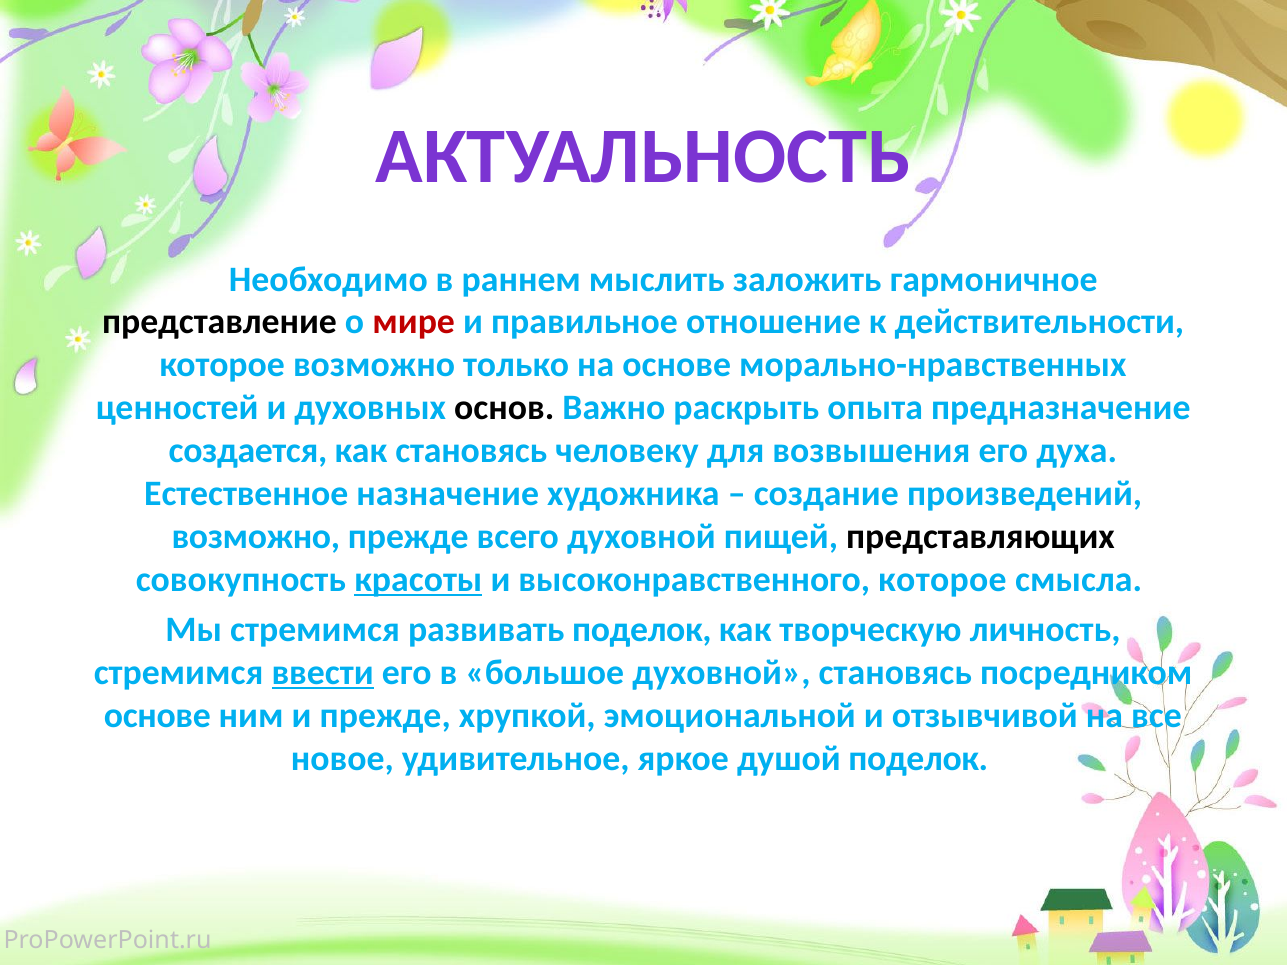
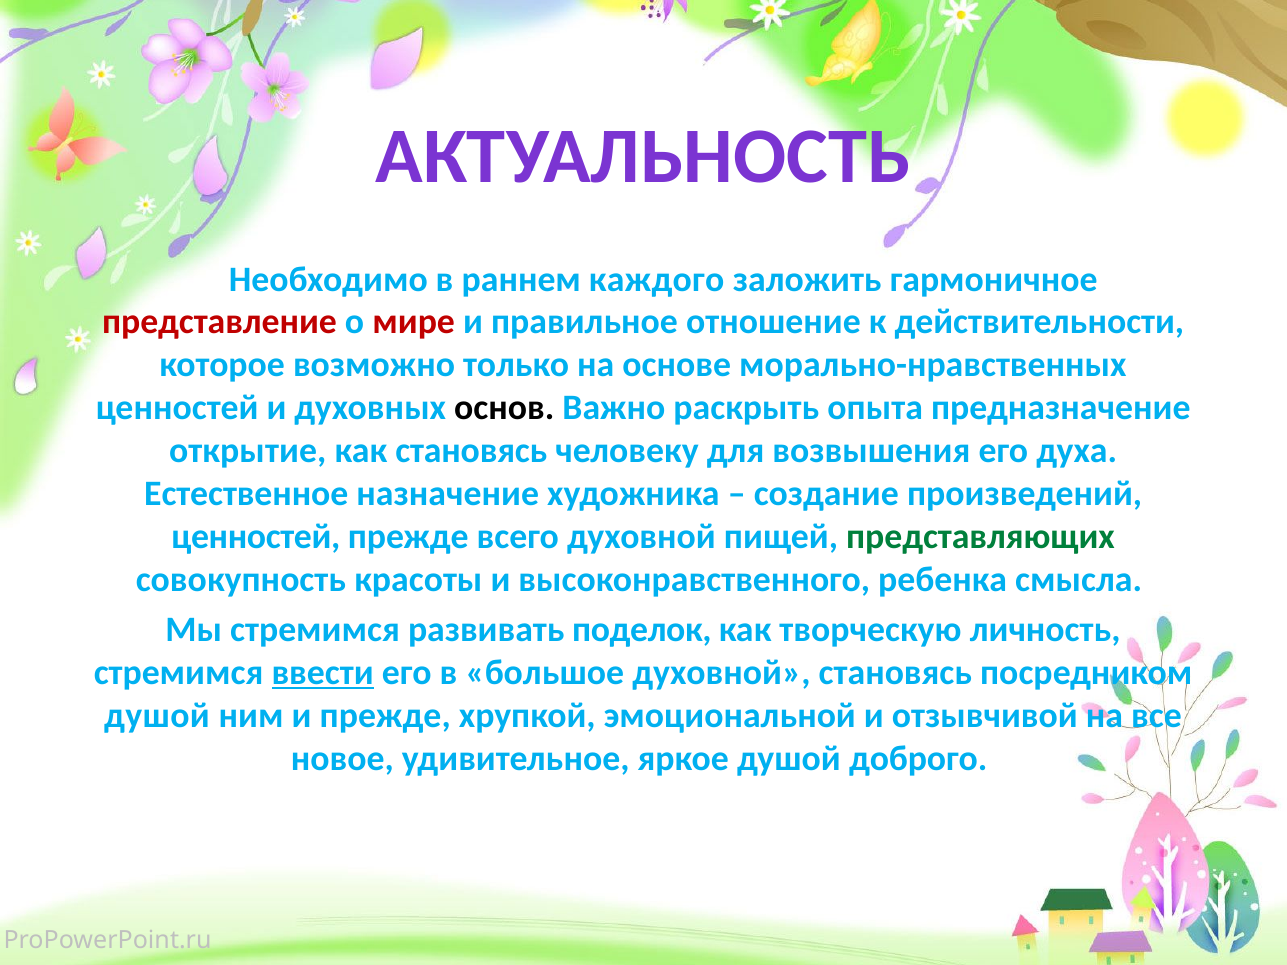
мыслить: мыслить -> каждого (657, 279)
представление colour: black -> red (219, 322)
создается: создается -> открытие (248, 451)
возможно: возможно -> ценностей (256, 537)
представляющих colour: black -> green (980, 537)
красоты underline: present -> none (418, 580)
высоконравственного которое: которое -> ребенка (943, 580)
основе: основе -> душой (157, 716)
душой поделок: поделок -> доброго (918, 759)
